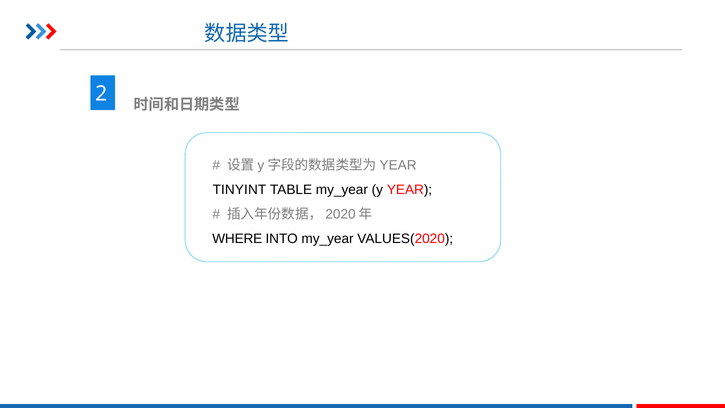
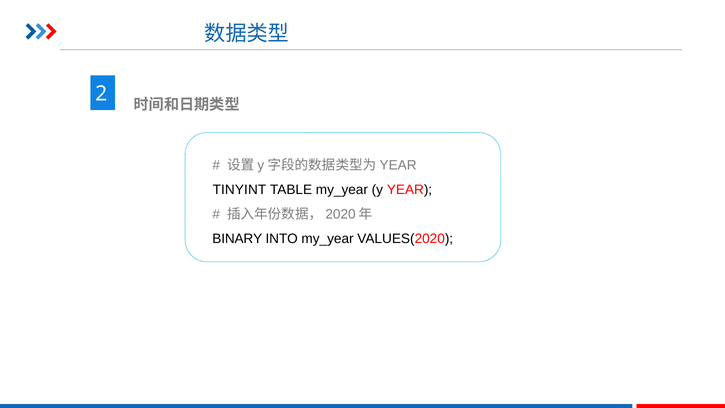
WHERE: WHERE -> BINARY (237, 239)
